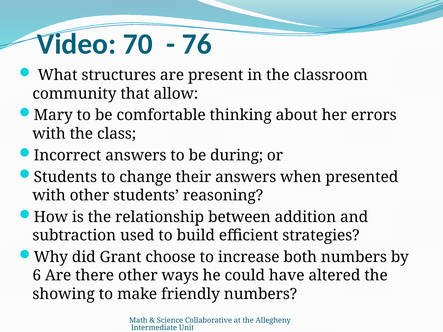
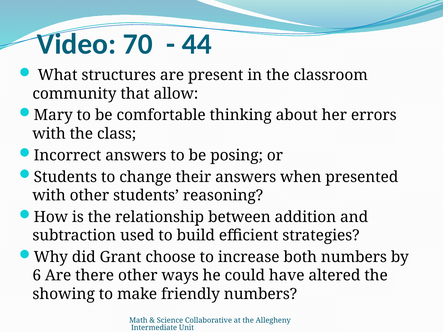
76: 76 -> 44 (197, 44)
during: during -> posing (237, 155)
